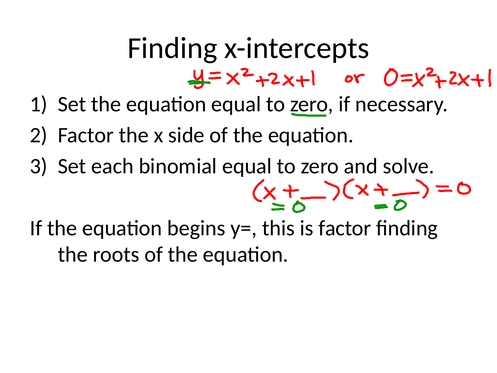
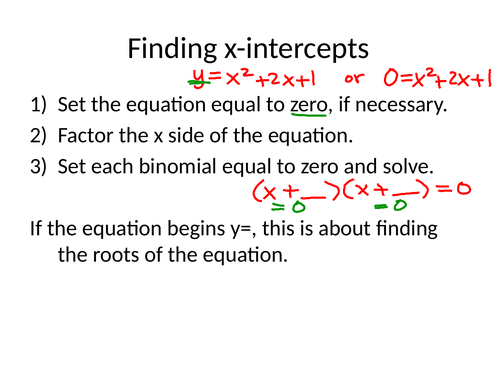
is factor: factor -> about (345, 228)
